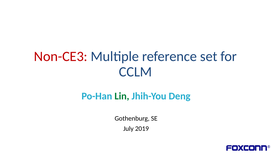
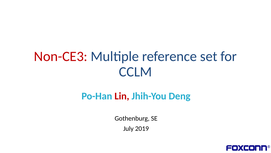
Lin colour: green -> red (122, 96)
